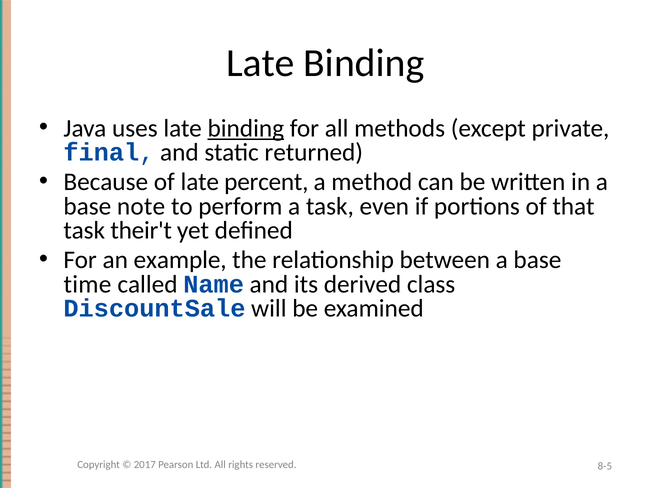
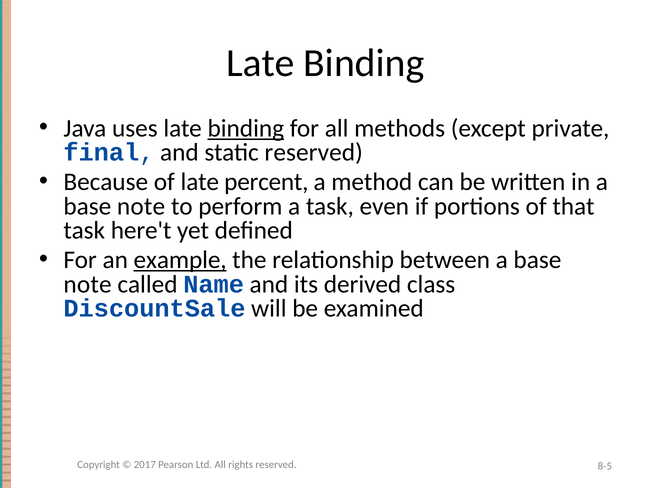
static returned: returned -> reserved (314, 153)
their't: their't -> here't (141, 231)
example underline: none -> present (180, 260)
time: time -> note (88, 284)
